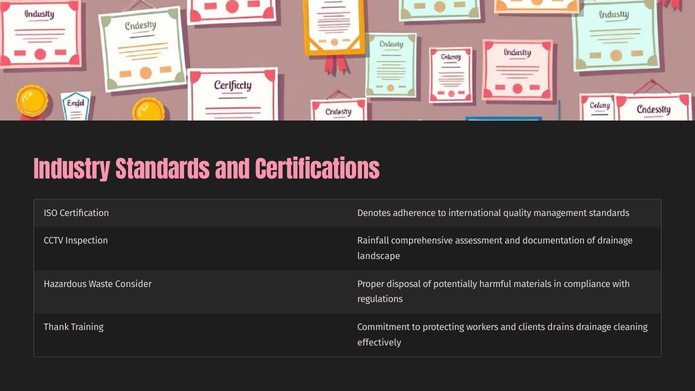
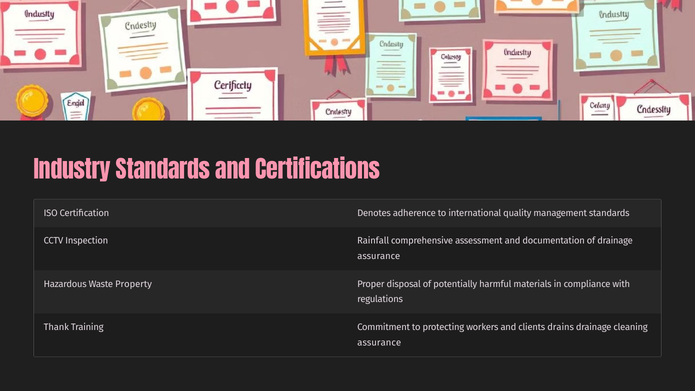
landscape: landscape -> assurance (379, 256)
Consider: Consider -> Property (134, 284)
effectively: effectively -> assurance (379, 342)
